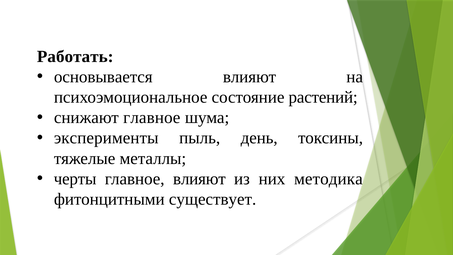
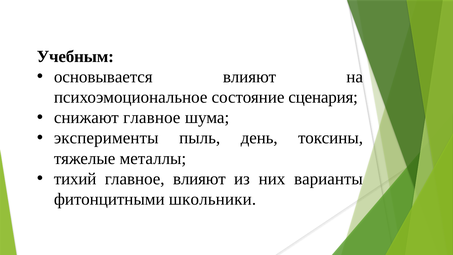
Работать: Работать -> Учебным (75, 56)
растений: растений -> сценария (323, 97)
черты: черты -> тихий (75, 179)
методика: методика -> варианты (328, 179)
существует: существует -> школьники (213, 199)
